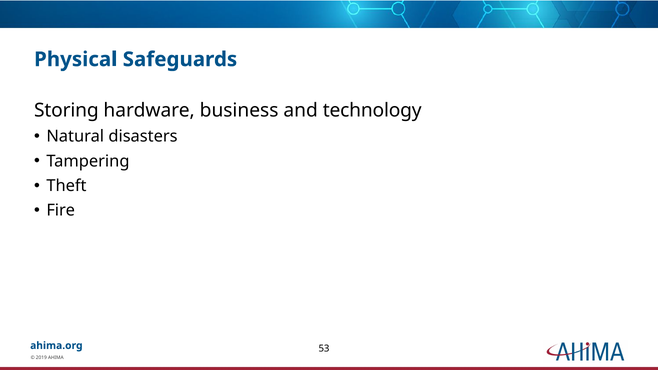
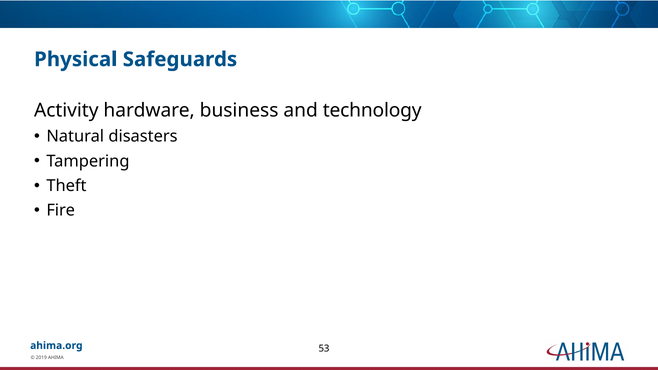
Storing: Storing -> Activity (66, 110)
